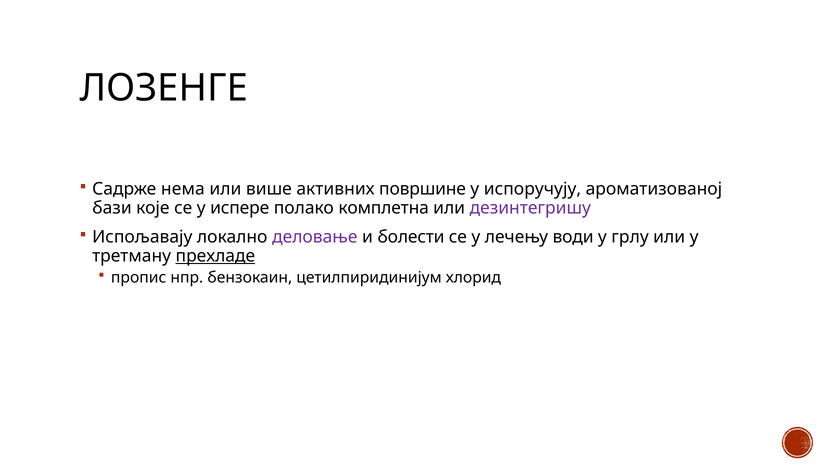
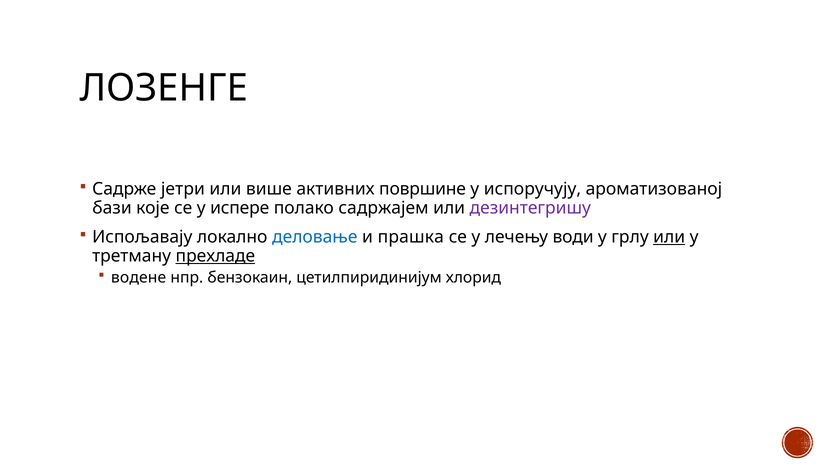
нема: нема -> јетри (183, 189)
комплетна: комплетна -> садржајем (384, 208)
деловање colour: purple -> blue (315, 237)
болести: болести -> прашка (411, 237)
или underline: none -> present (669, 237)
пропис: пропис -> водене (139, 277)
